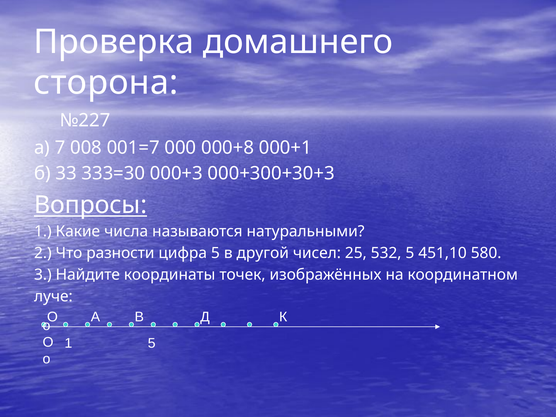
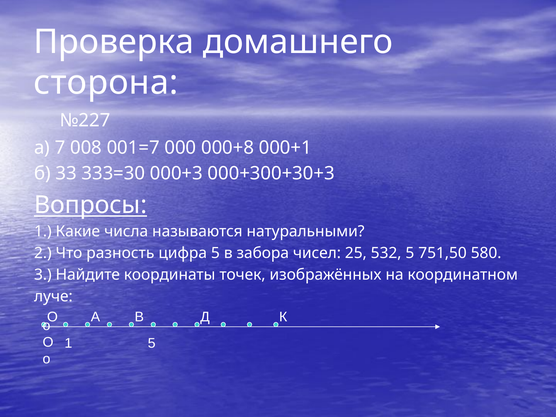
разности: разности -> разность (120, 253)
другой: другой -> забора (263, 253)
451,10: 451,10 -> 751,50 (443, 253)
